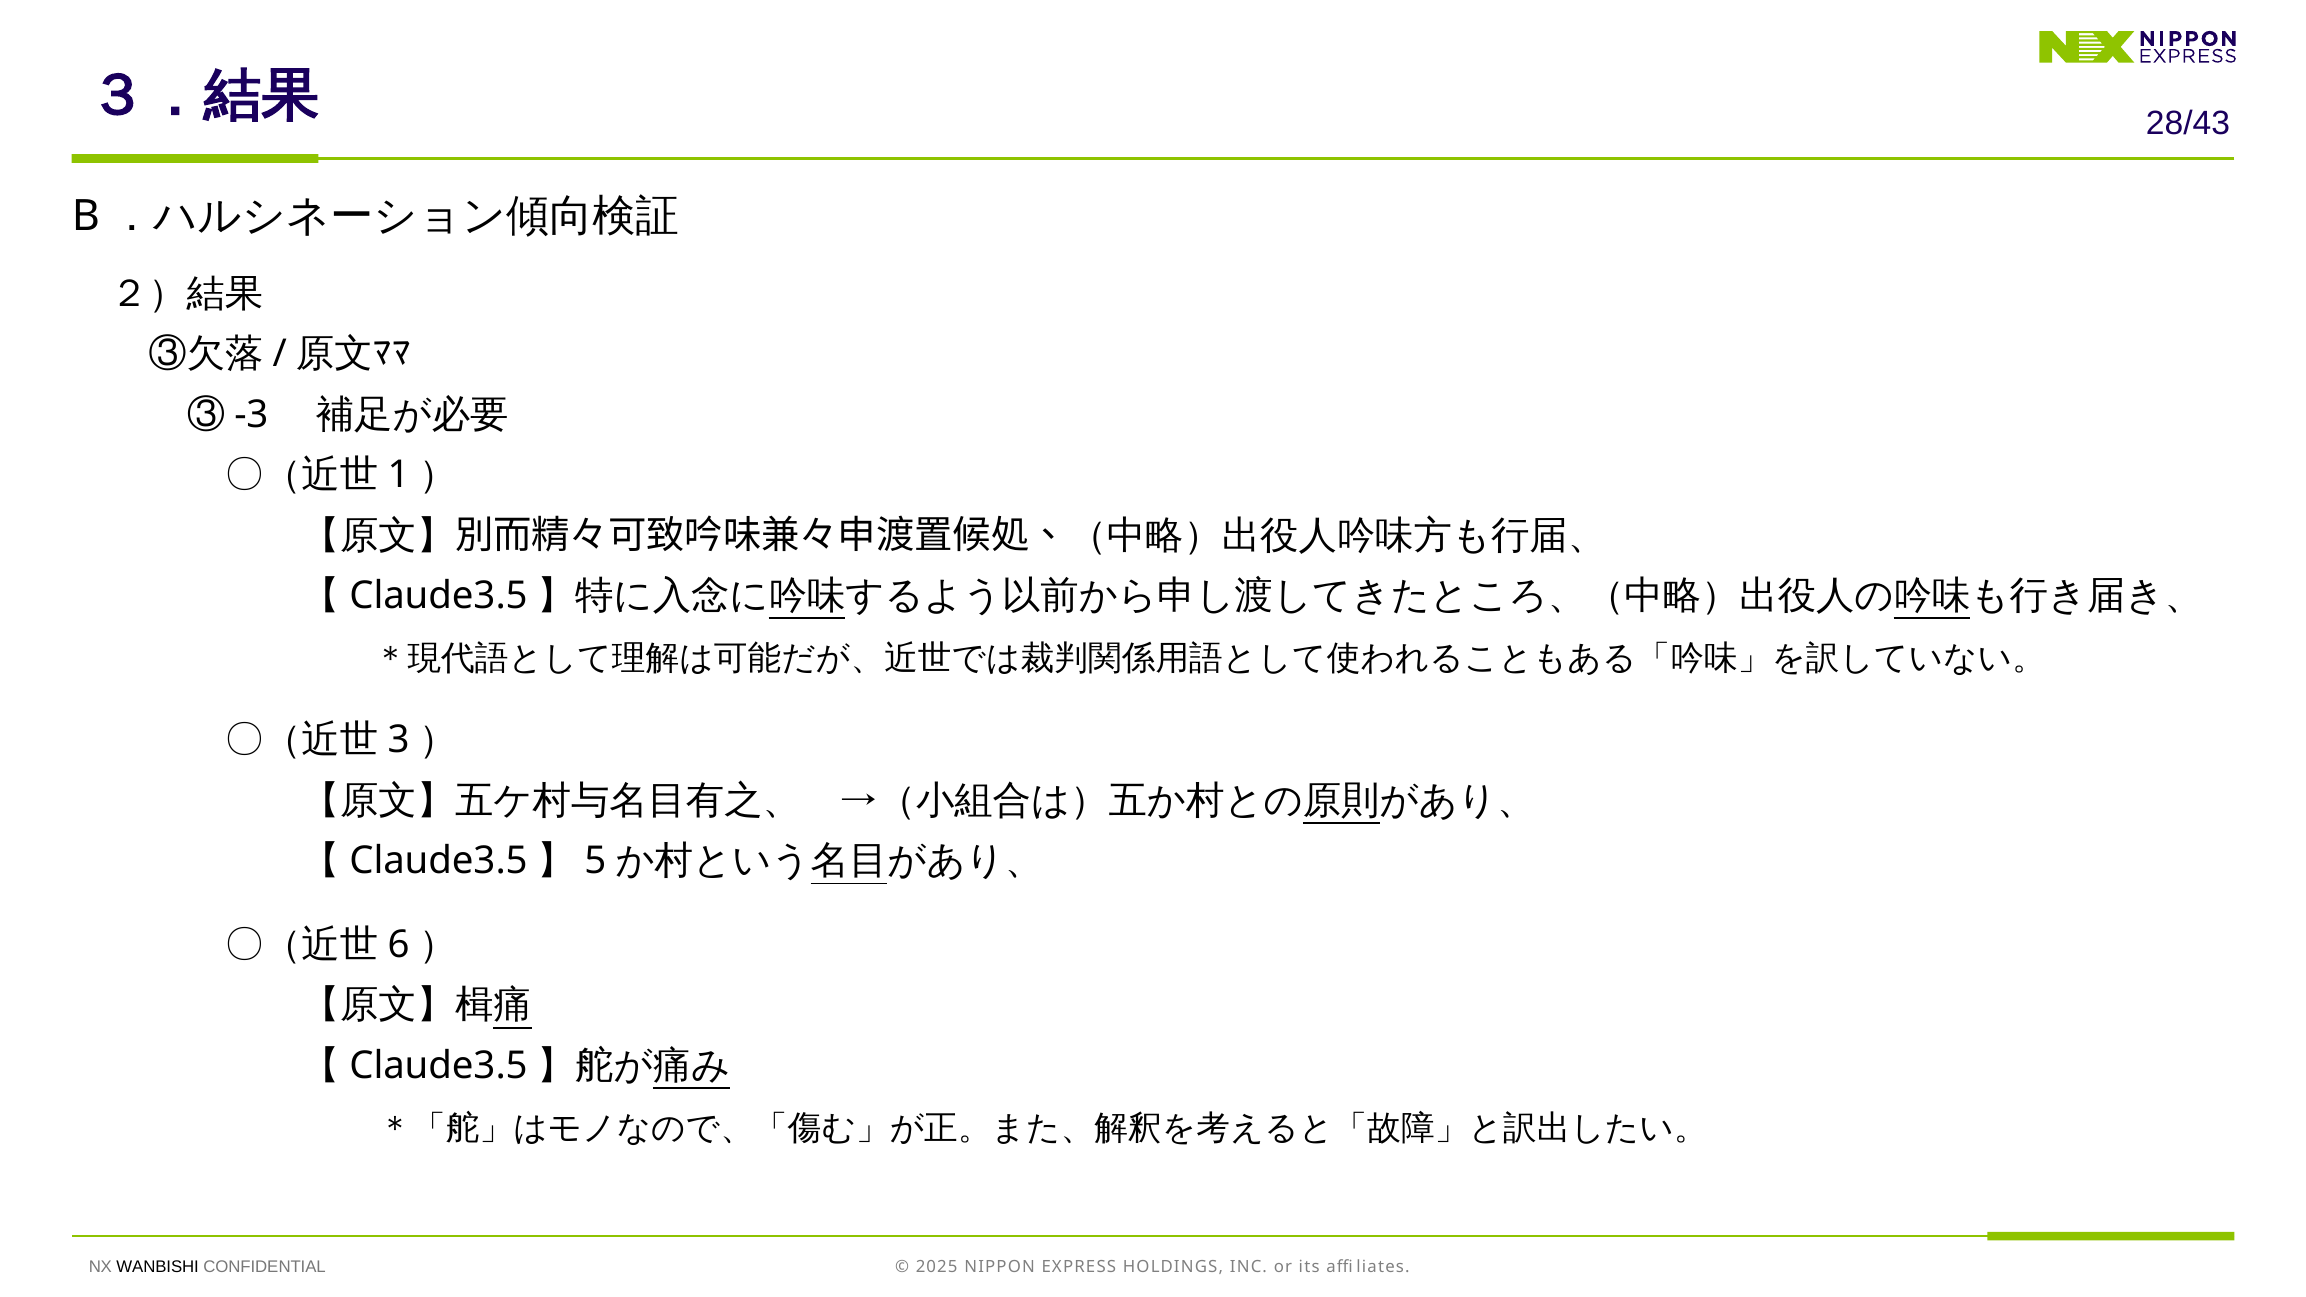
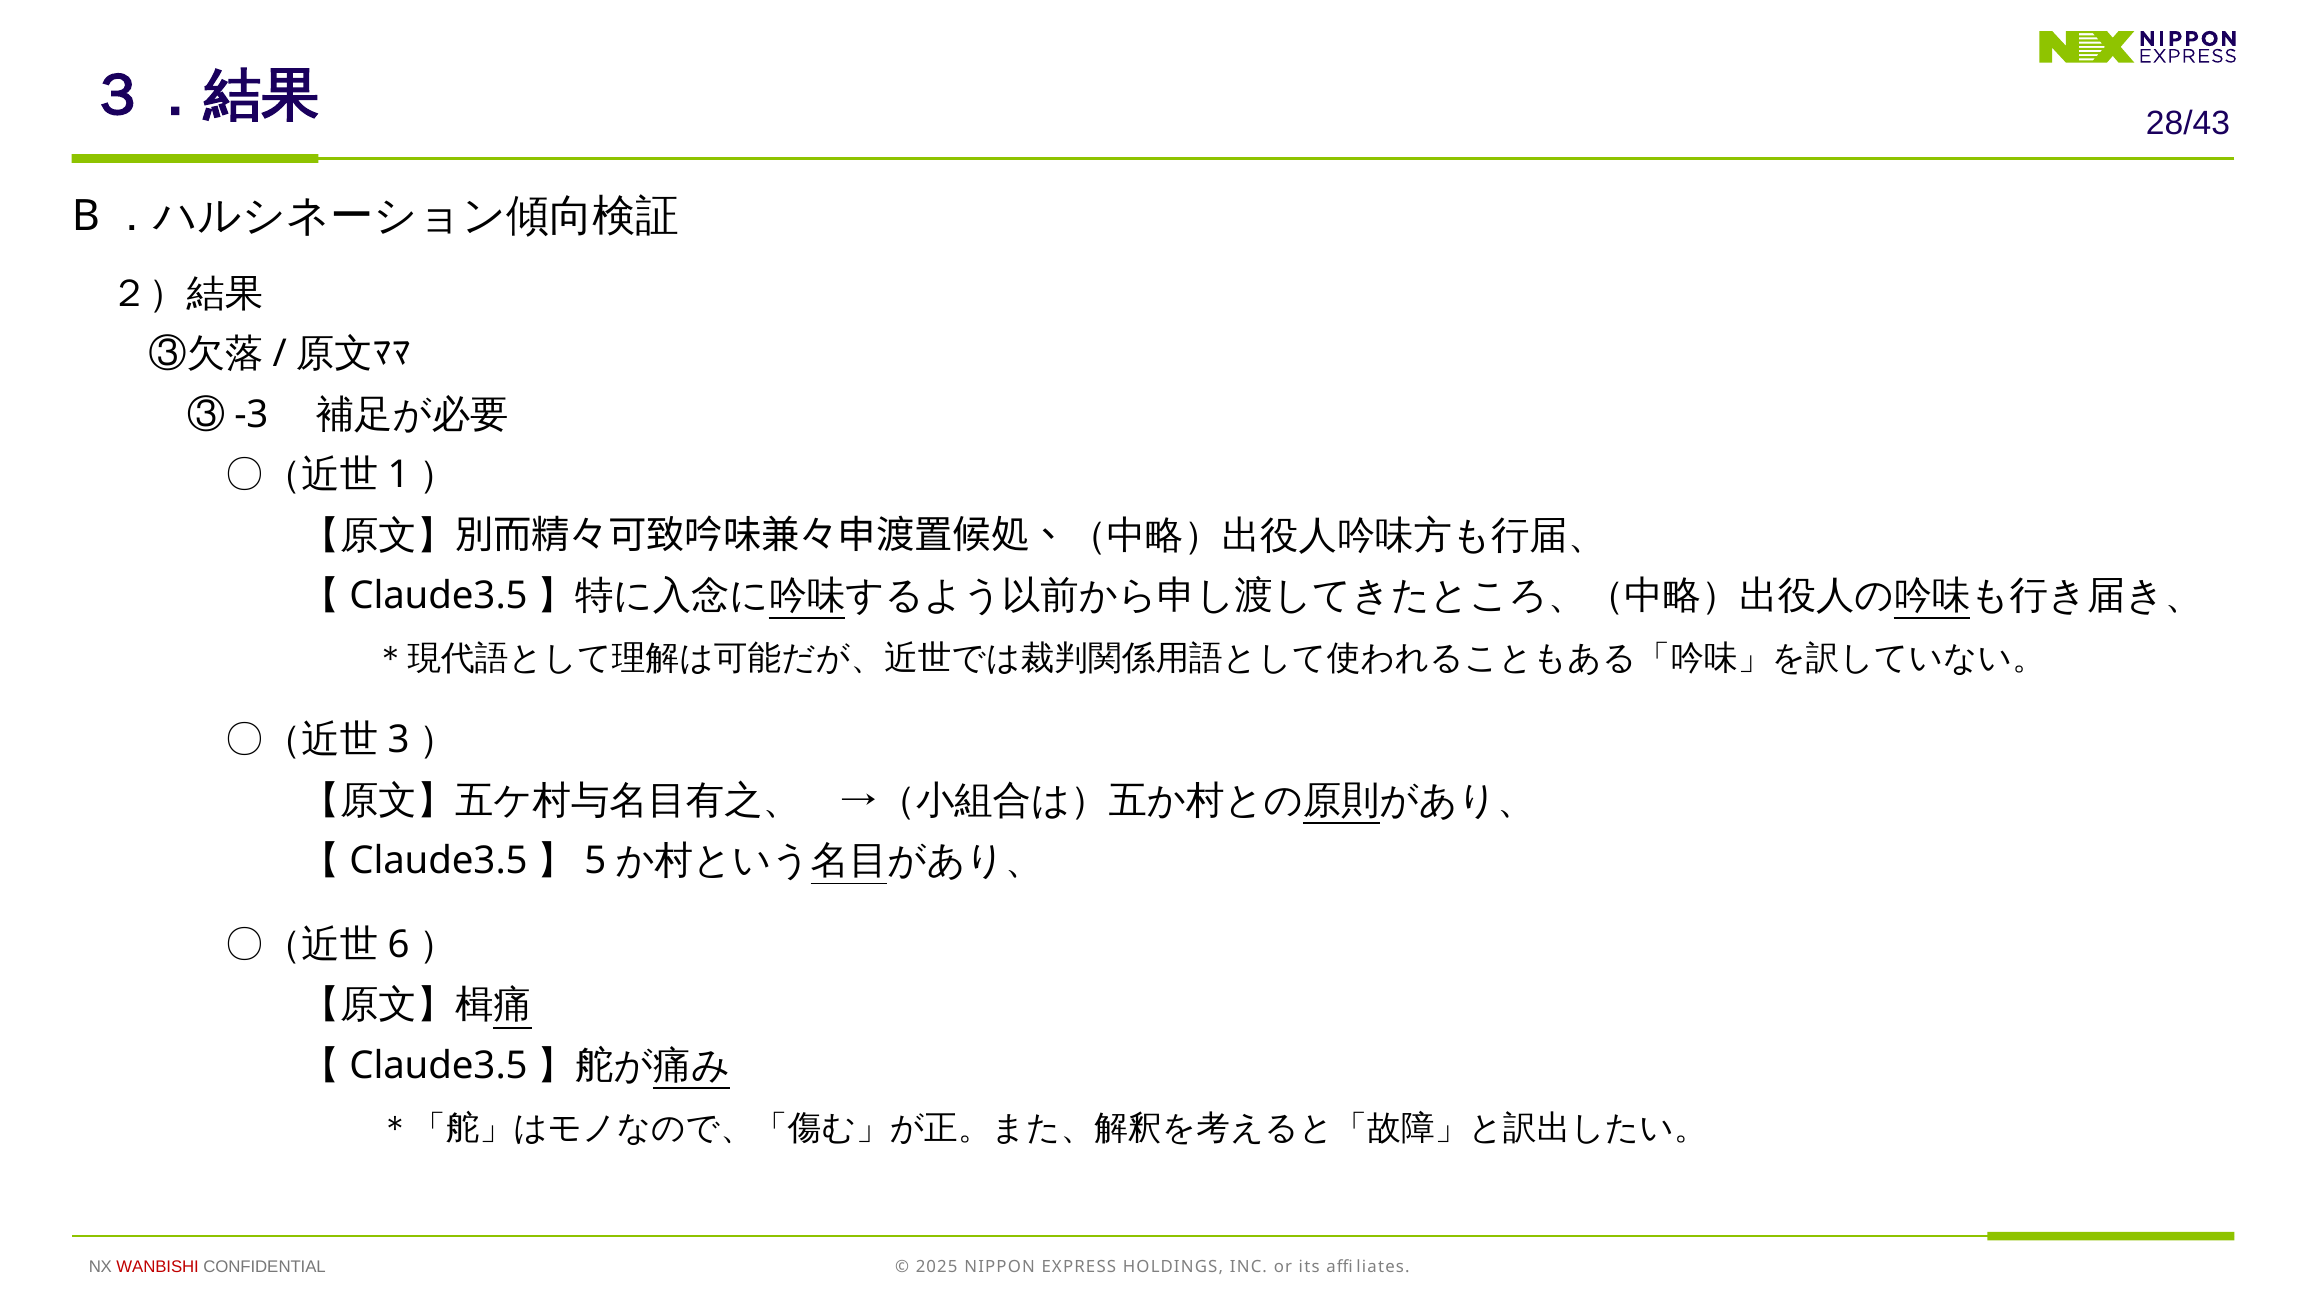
WANBISHI colour: black -> red (158, 1267)
